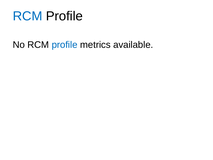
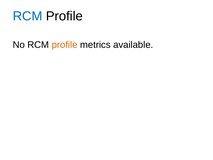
profile colour: blue -> orange (65, 45)
